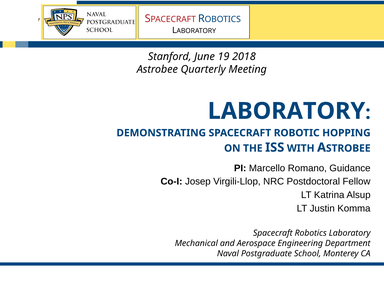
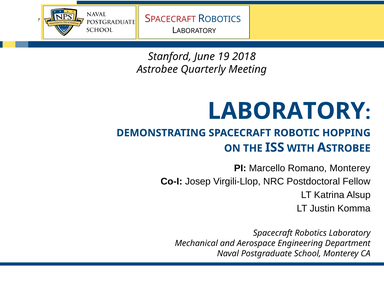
Romano Guidance: Guidance -> Monterey (350, 168)
